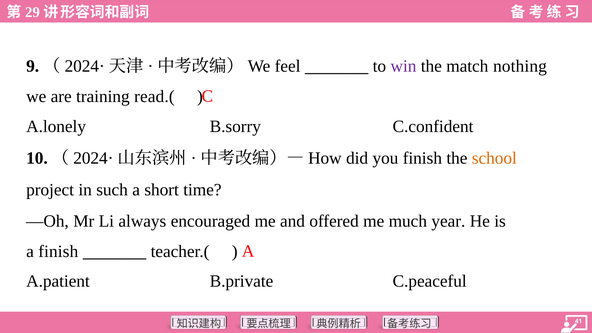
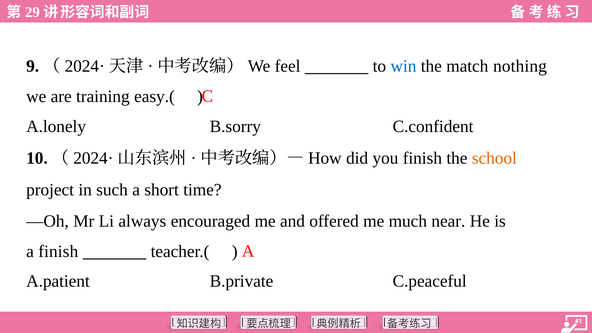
win colour: purple -> blue (404, 66)
read.(: read.( -> easy.( (154, 96)
year: year -> near (448, 221)
